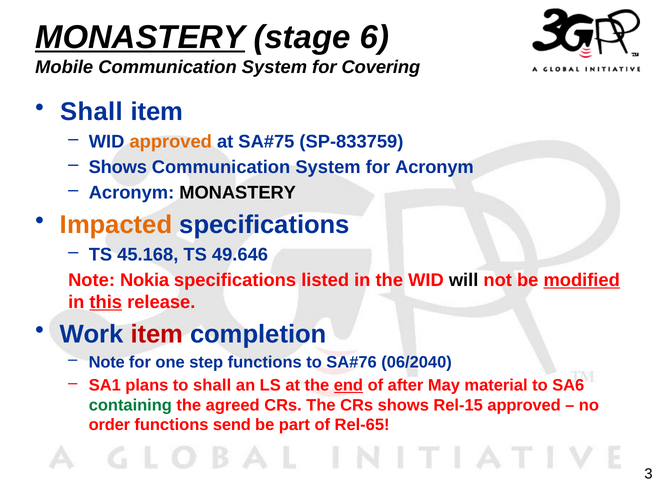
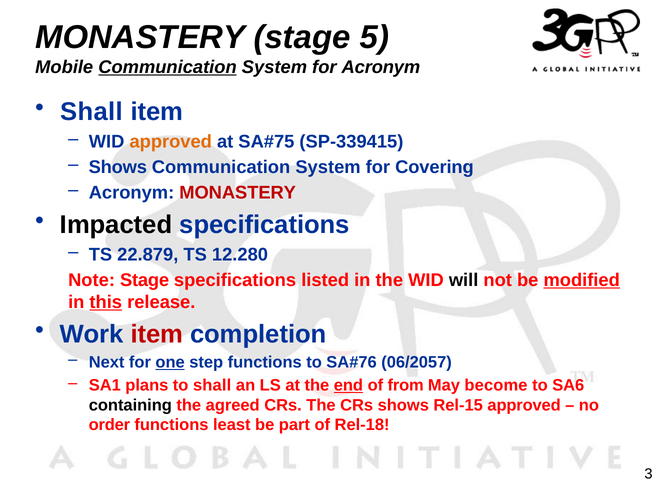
MONASTERY underline: present -> none (140, 37)
6: 6 -> 5 (374, 37)
Communication underline: none -> present (167, 67)
for Covering: Covering -> Acronym (381, 67)
SP-833759: SP-833759 -> SP-339415 (351, 141)
for Acronym: Acronym -> Covering (434, 167)
MONASTERY colour: black -> red (238, 193)
Impacted colour: orange -> black (116, 225)
45.168: 45.168 -> 22.879 (148, 254)
49.646: 49.646 -> 12.280 (240, 254)
Note Nokia: Nokia -> Stage (145, 280)
Note: Note -> Next (107, 362)
one underline: none -> present (170, 362)
06/2040: 06/2040 -> 06/2057 (417, 362)
after: after -> from (406, 385)
material: material -> become (496, 385)
containing colour: green -> black (130, 405)
send: send -> least (232, 424)
Rel-65: Rel-65 -> Rel-18 (362, 424)
